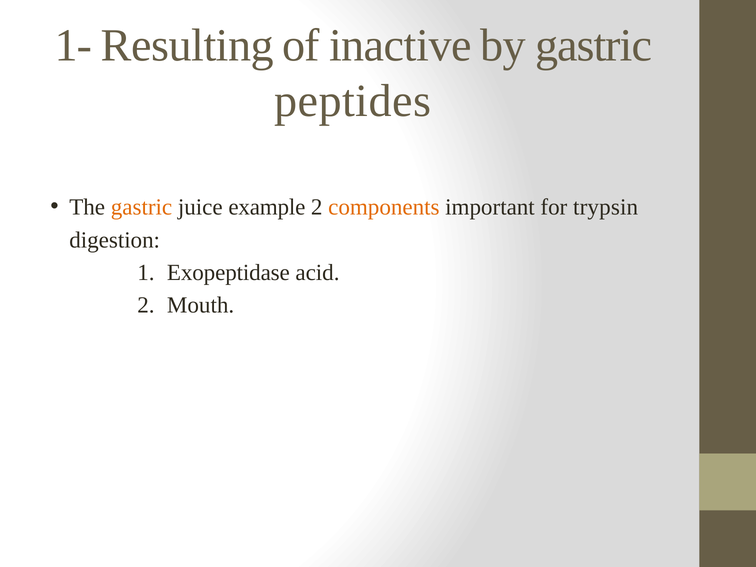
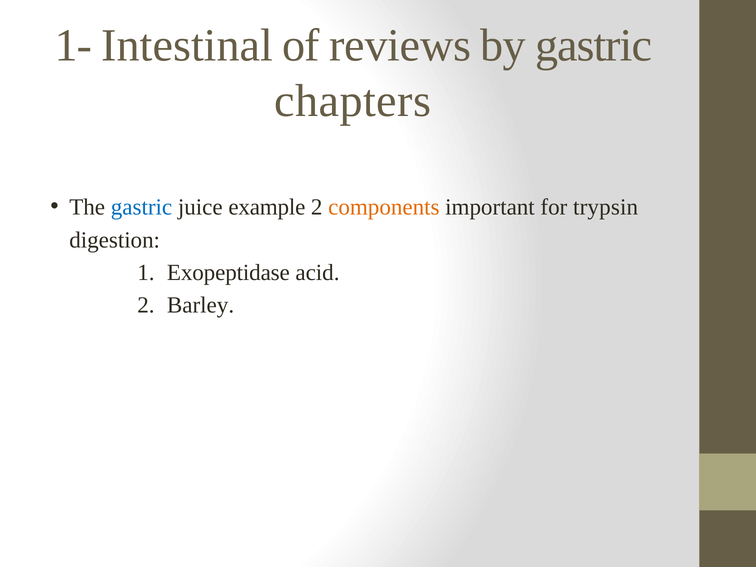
Resulting: Resulting -> Intestinal (187, 45)
inactive: inactive -> reviews (400, 45)
peptides: peptides -> chapters (353, 101)
gastric colour: orange -> blue (142, 207)
Mouth: Mouth -> Barley (201, 305)
